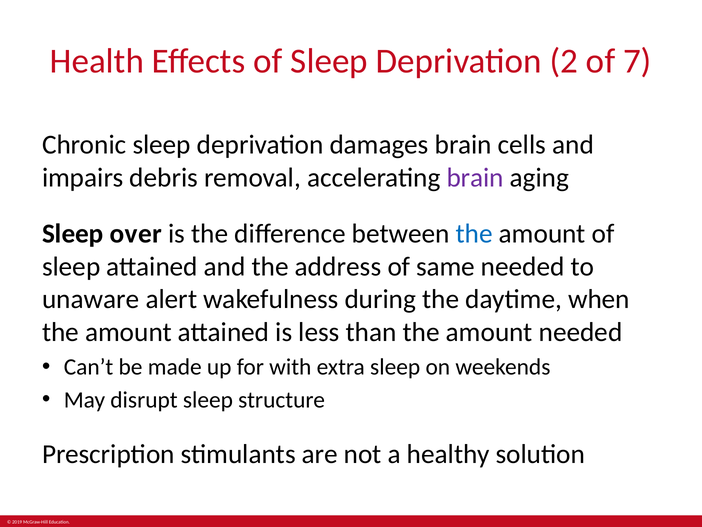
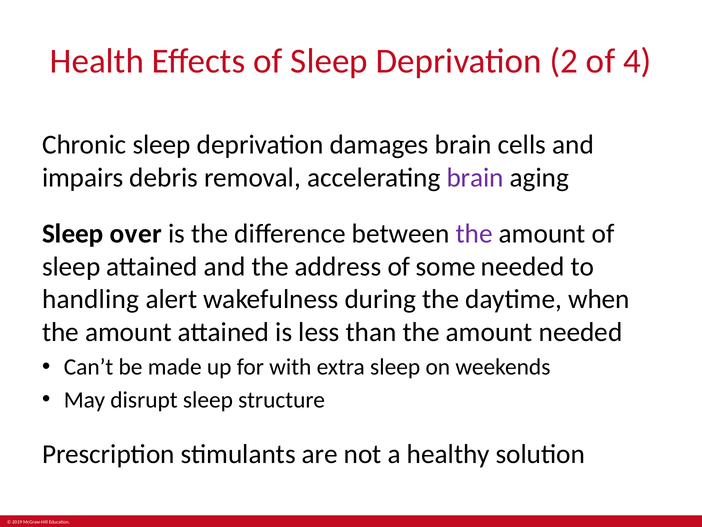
7: 7 -> 4 (637, 61)
the colour: blue -> purple (474, 234)
same: same -> some (446, 266)
unaware: unaware -> handling (91, 299)
